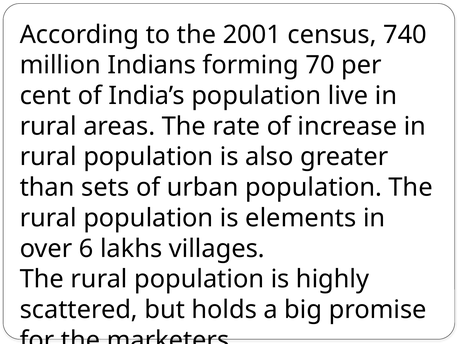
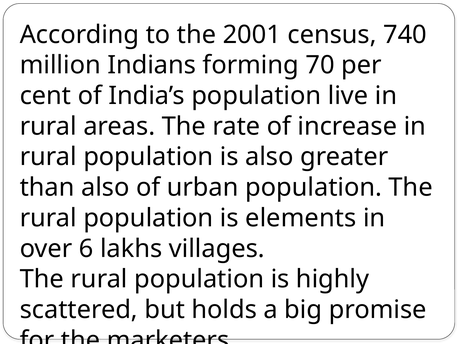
than sets: sets -> also (105, 187)
